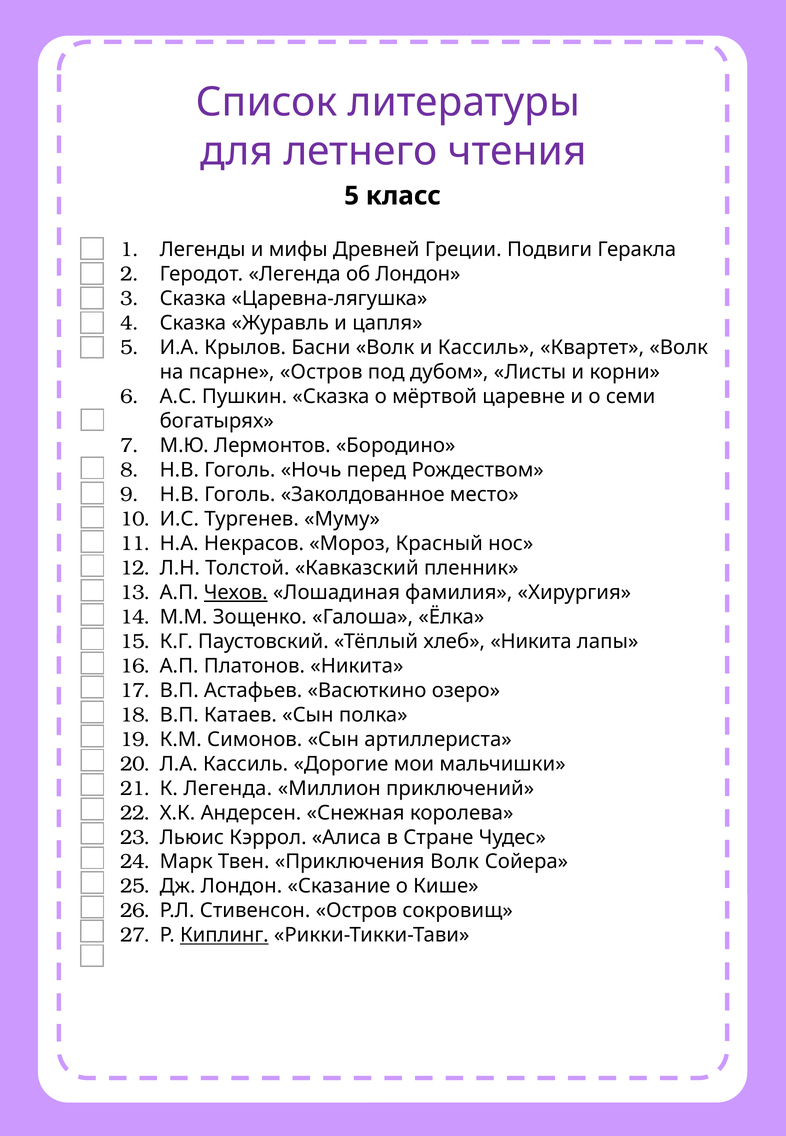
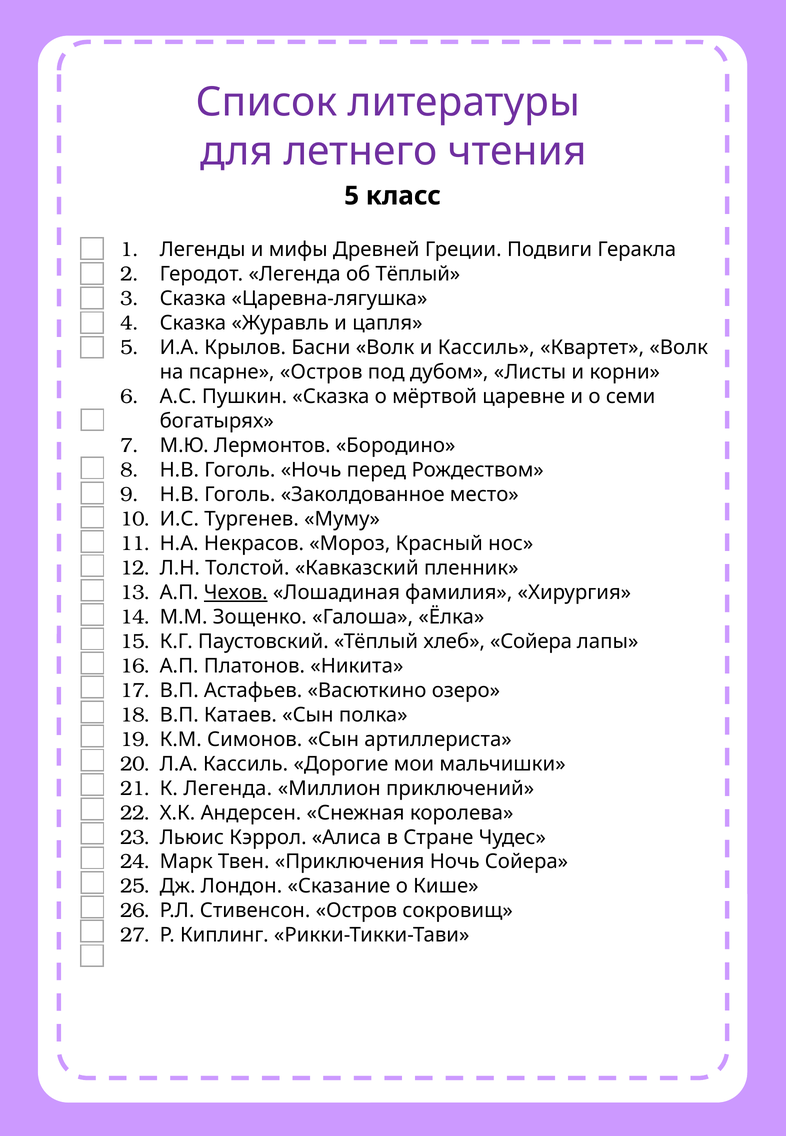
об Лондон: Лондон -> Тёплый (418, 274)
хлеб Никита: Никита -> Сойера (531, 641)
Приключения Волк: Волк -> Ночь (455, 861)
Киплинг underline: present -> none (224, 935)
